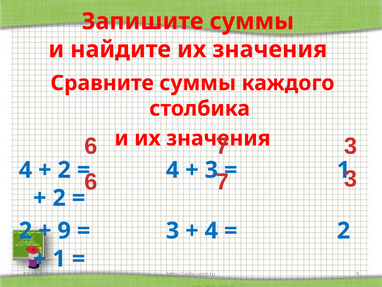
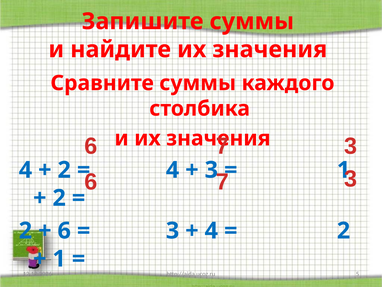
9: 9 -> 6 (64, 230)
